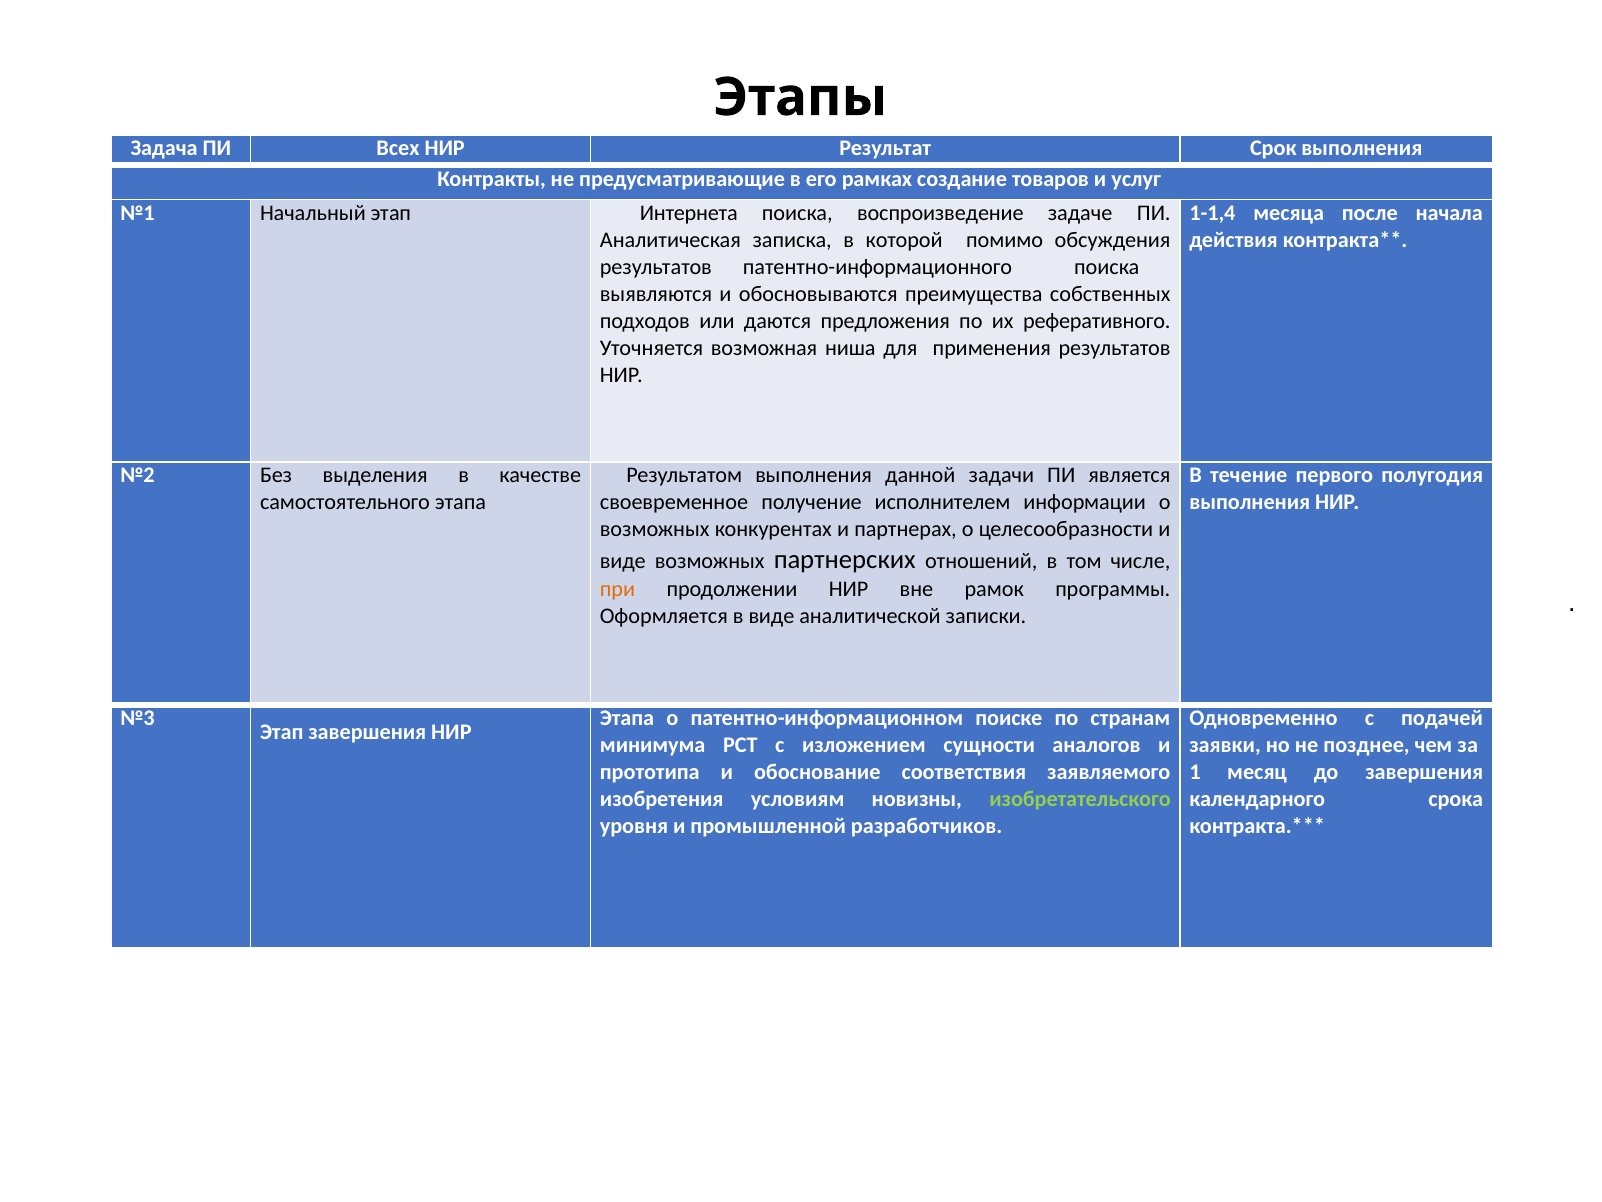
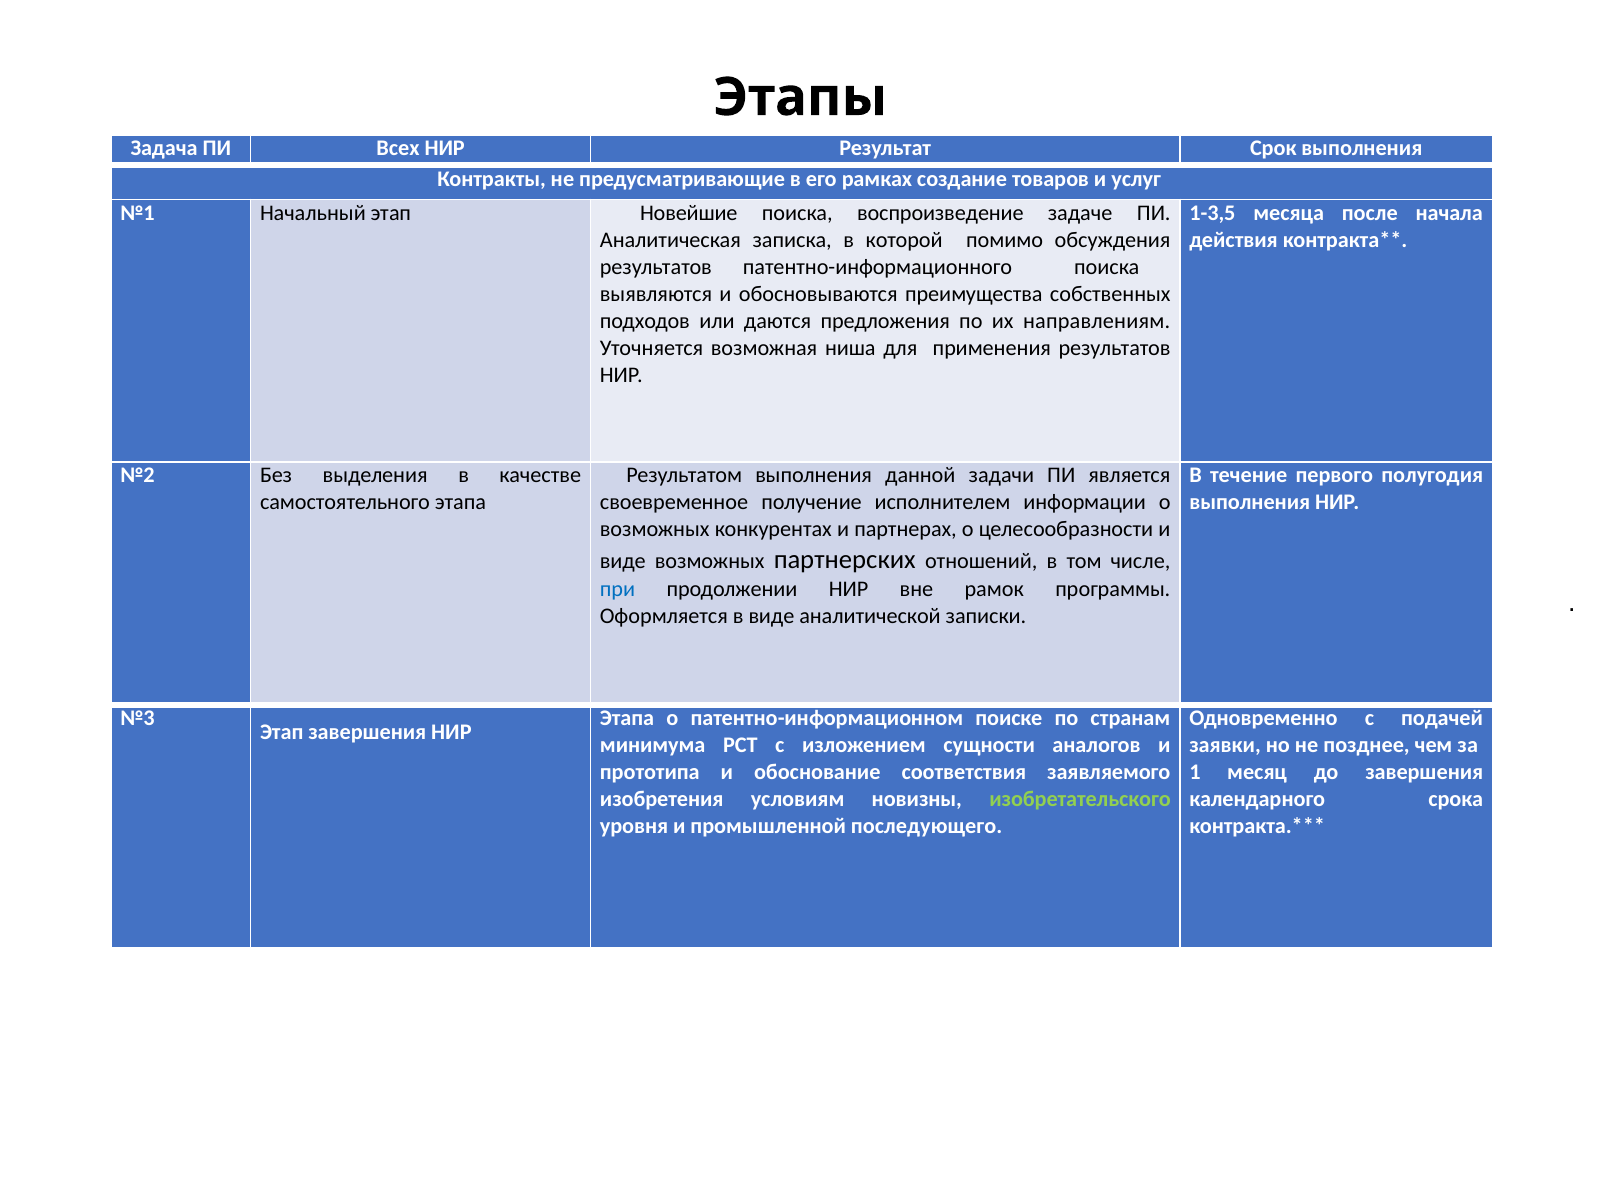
Интернета: Интернета -> Новейшие (689, 213)
1-1,4: 1-1,4 -> 1-3,5 (1212, 213)
реферативного: реферативного -> направлениям (1097, 321)
при colour: orange -> blue (618, 589)
разработчиков: разработчиков -> последующего (927, 826)
